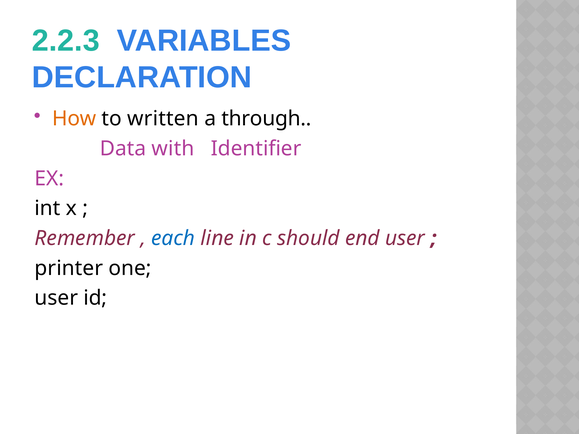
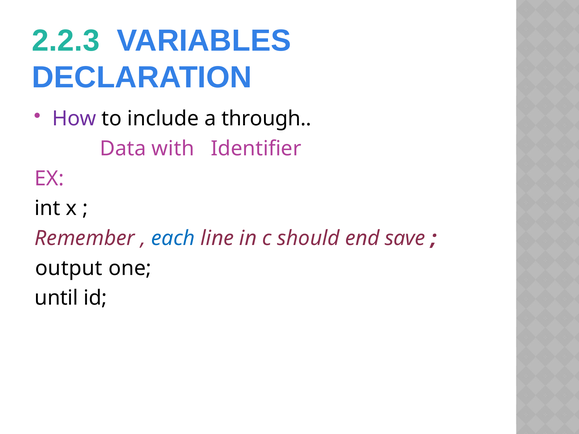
How colour: orange -> purple (74, 119)
written: written -> include (163, 119)
end user: user -> save (405, 238)
printer: printer -> output (69, 268)
user: user -> until (56, 298)
